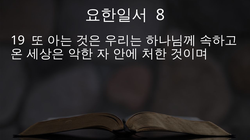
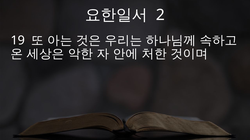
8: 8 -> 2 (160, 15)
